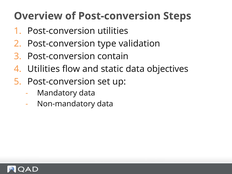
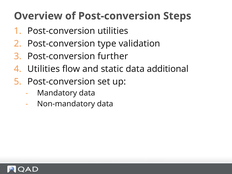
contain: contain -> further (113, 56)
objectives: objectives -> additional (168, 69)
